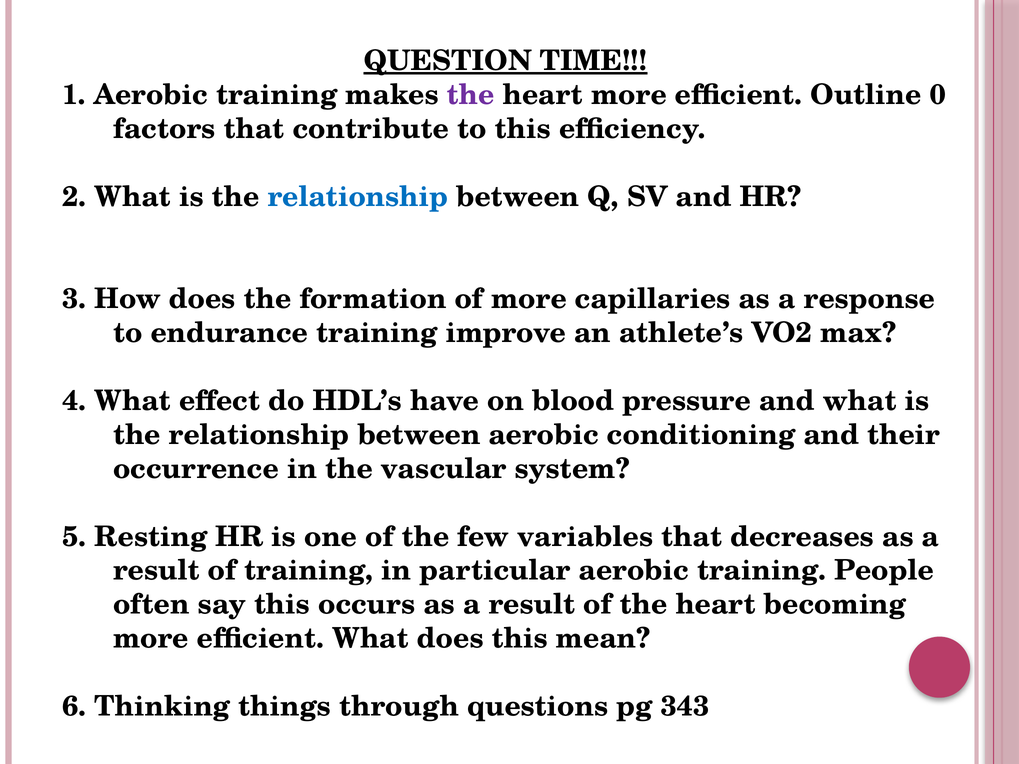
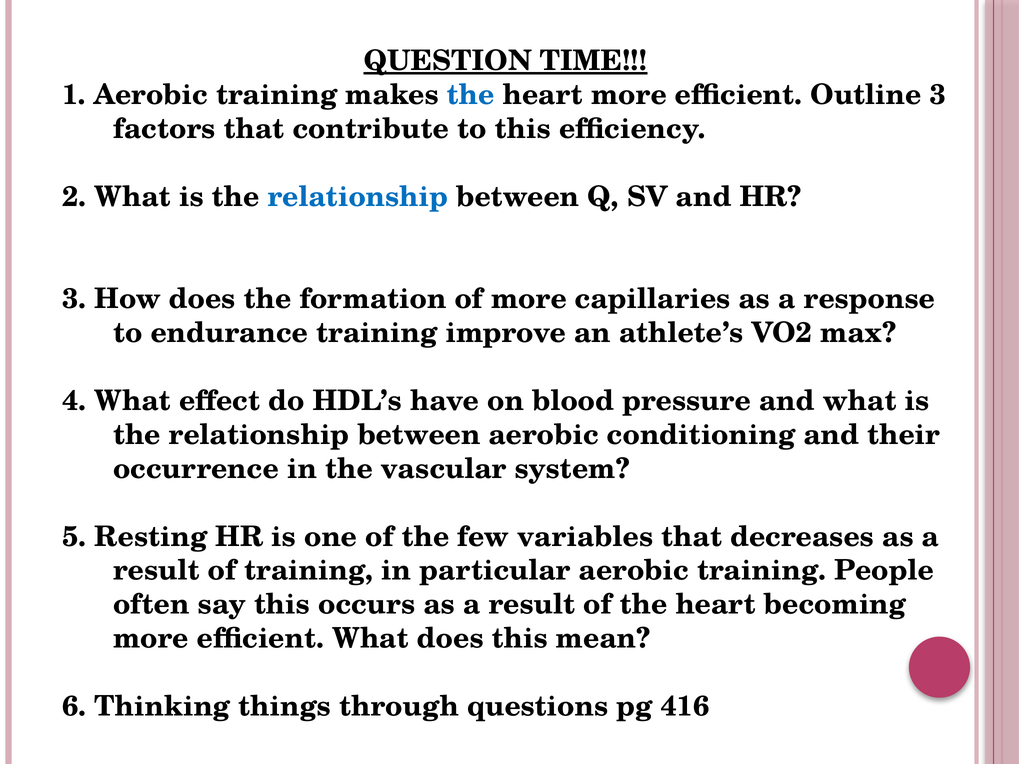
the colour: purple -> blue (471, 95)
Outline 0: 0 -> 3 (938, 95)
343: 343 -> 416 (685, 707)
